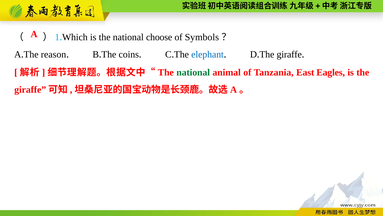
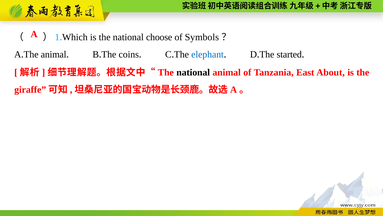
The reason: reason -> animal (54, 54)
giraffe: giraffe -> started (289, 54)
national colour: green -> black (193, 72)
Eagles: Eagles -> About (331, 72)
